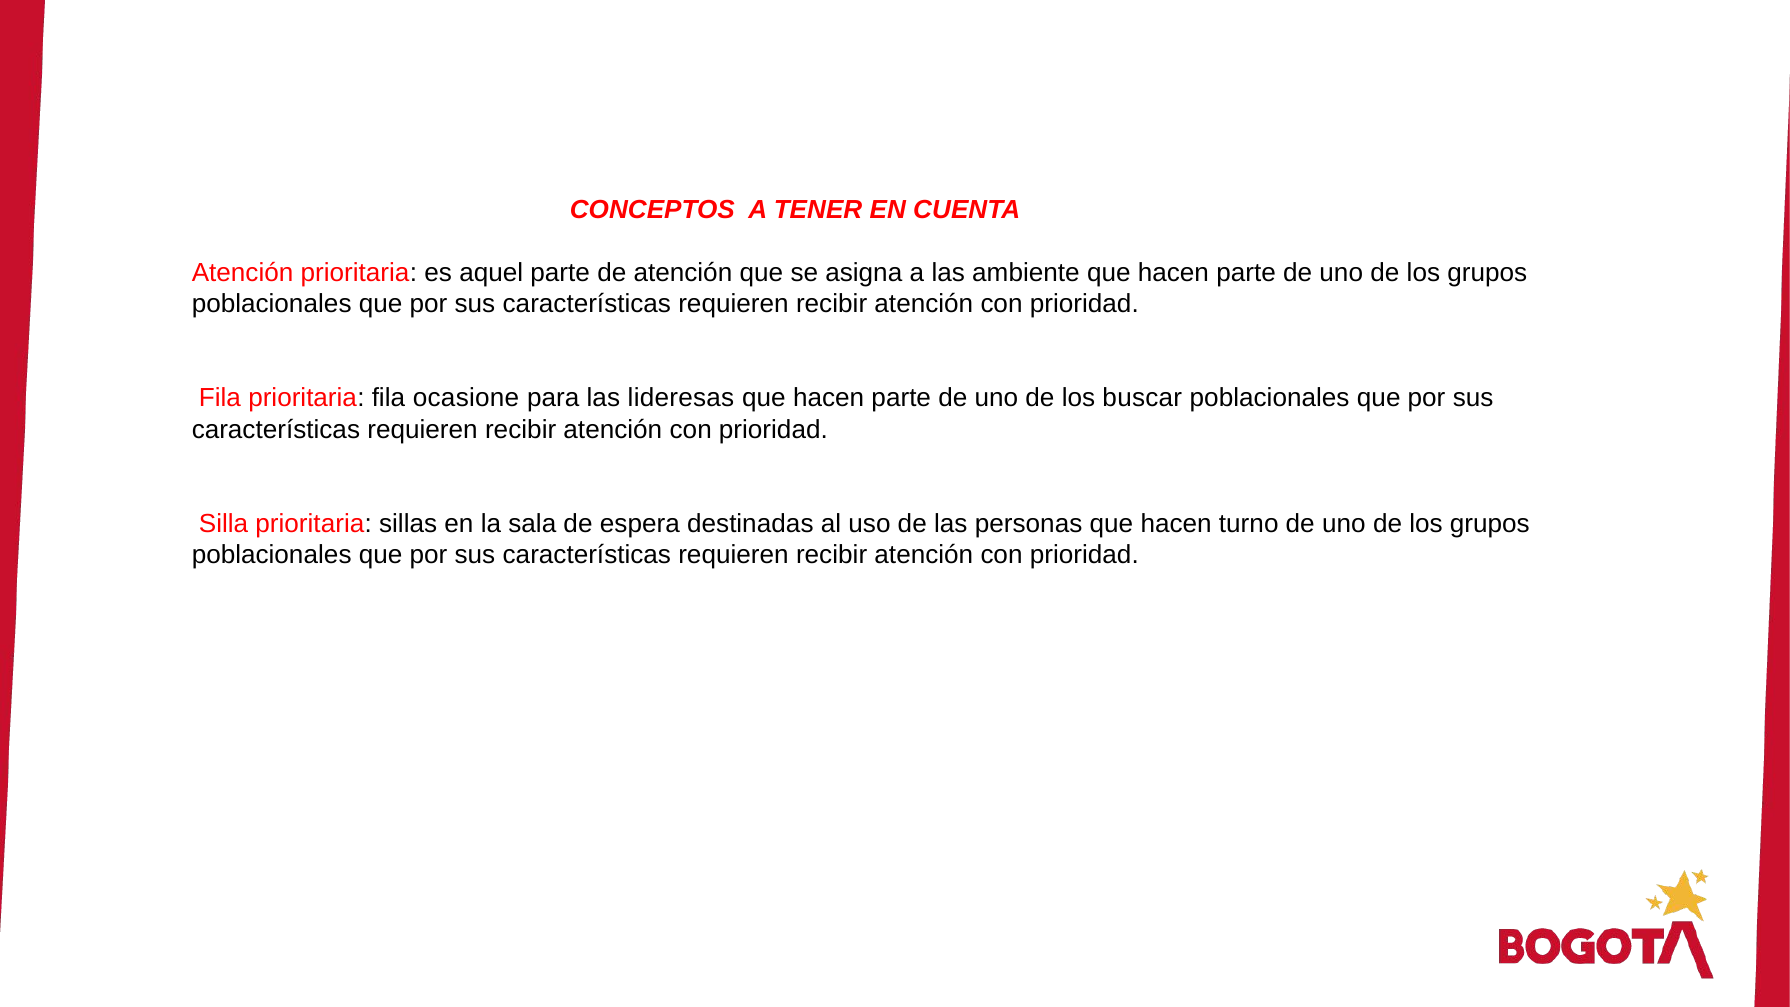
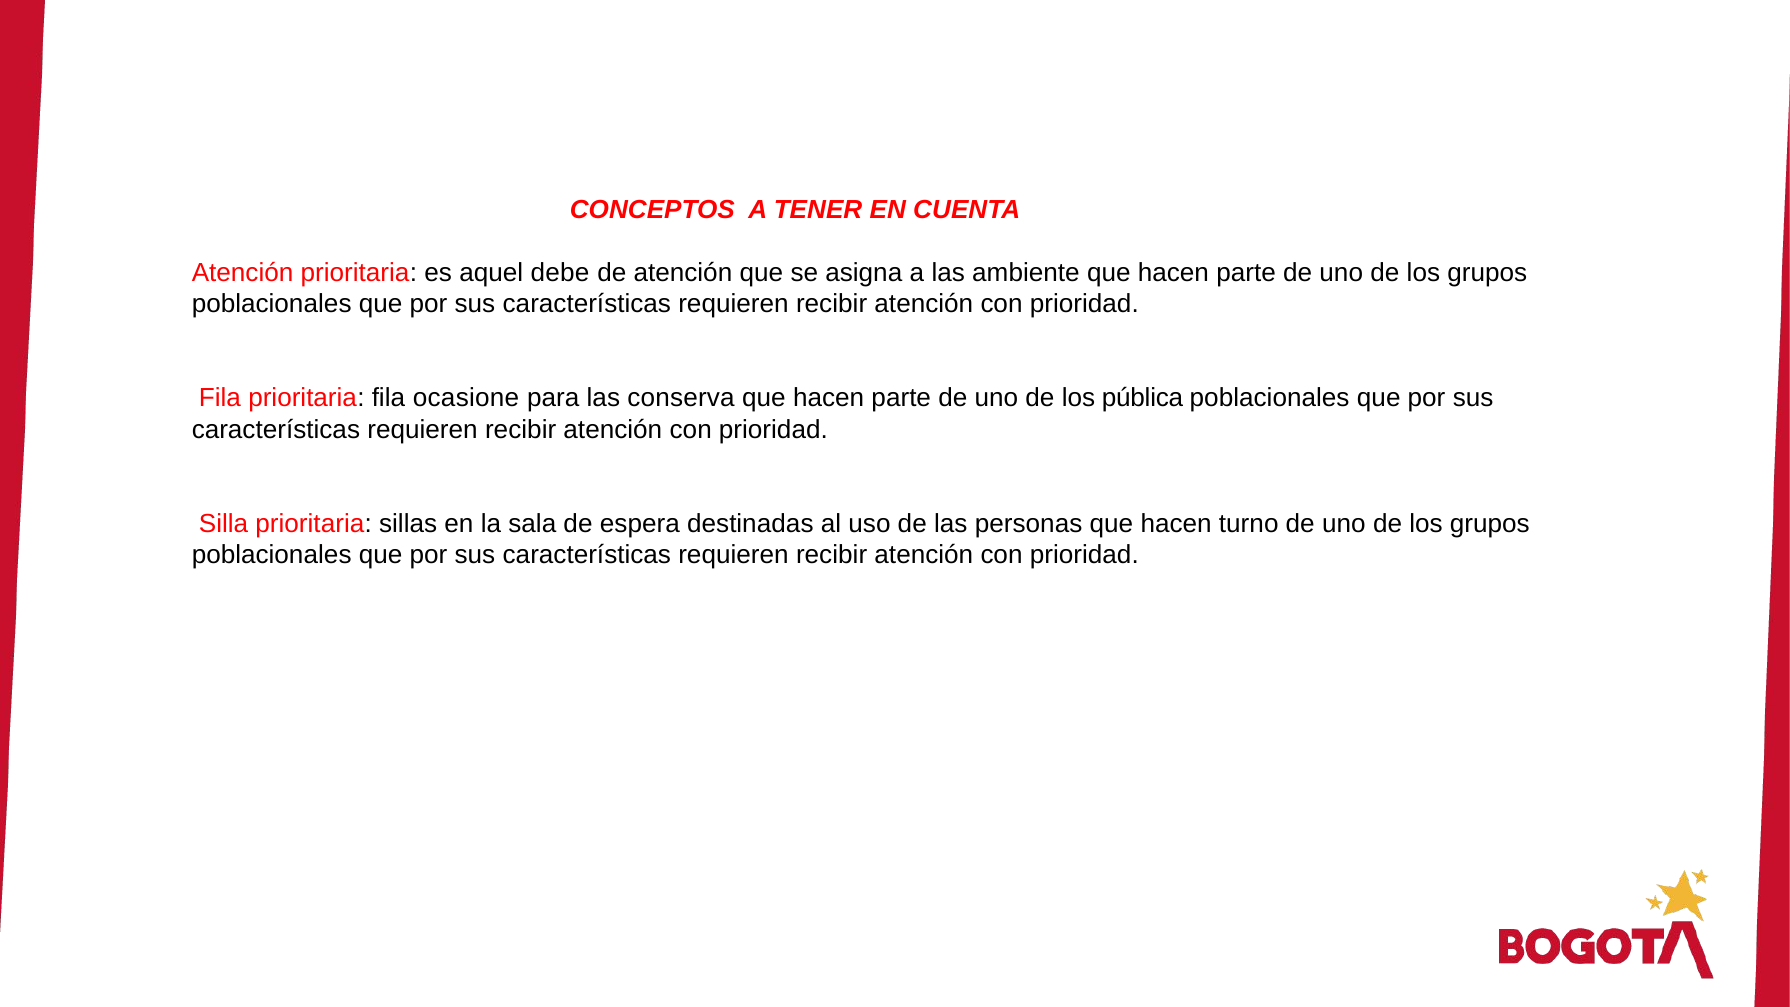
aquel parte: parte -> debe (560, 273)
lideresas: lideresas -> conserva (681, 398)
buscar: buscar -> pública (1143, 398)
